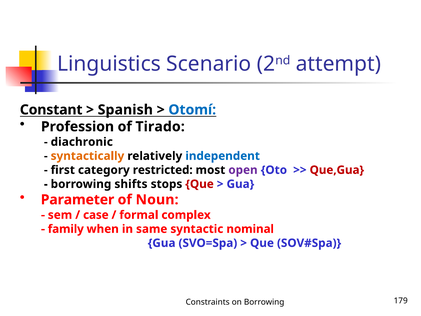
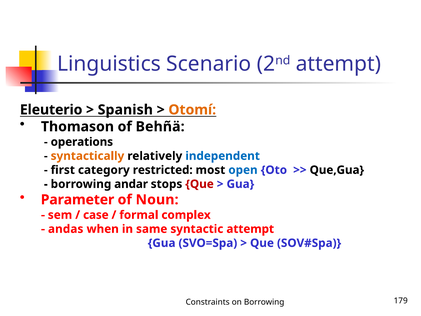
Constant: Constant -> Eleuterio (51, 110)
Otomí colour: blue -> orange (192, 110)
Profession: Profession -> Thomason (77, 127)
Tirado: Tirado -> Behñä (160, 127)
diachronic: diachronic -> operations (82, 142)
open colour: purple -> blue (243, 170)
Que,Gua colour: red -> black (337, 170)
shifts: shifts -> andar (131, 184)
family: family -> andas (66, 229)
syntactic nominal: nominal -> attempt (250, 229)
